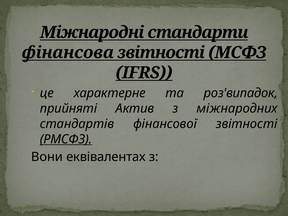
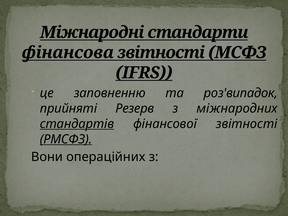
характерне: характерне -> заповненню (110, 93)
Актив: Актив -> Резерв (135, 108)
стандартів underline: none -> present (77, 124)
еквівалентах: еквівалентах -> операційних (106, 157)
